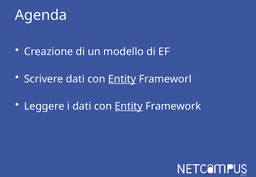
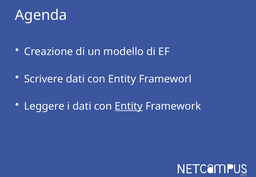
Entity underline: present -> none (122, 79)
